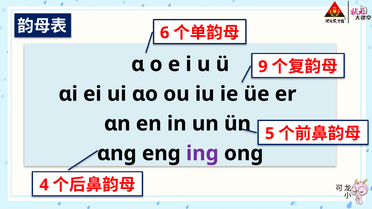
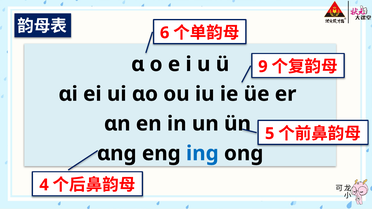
inɡ colour: purple -> blue (202, 154)
